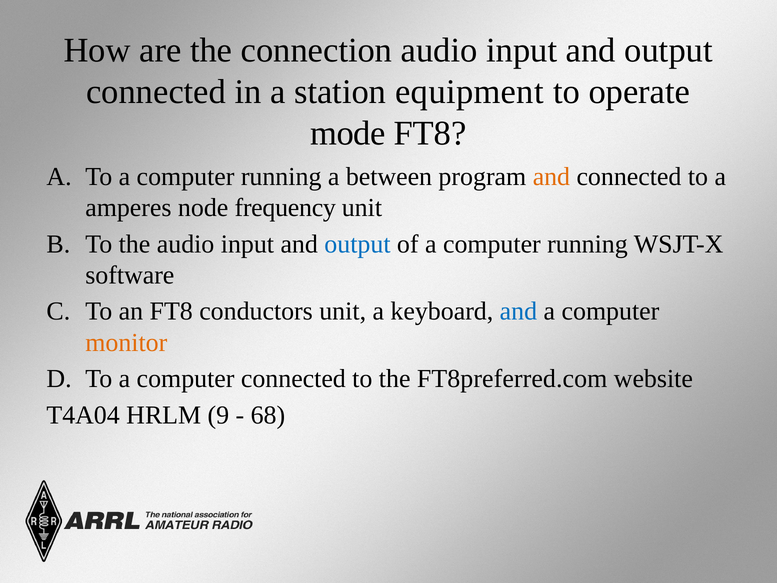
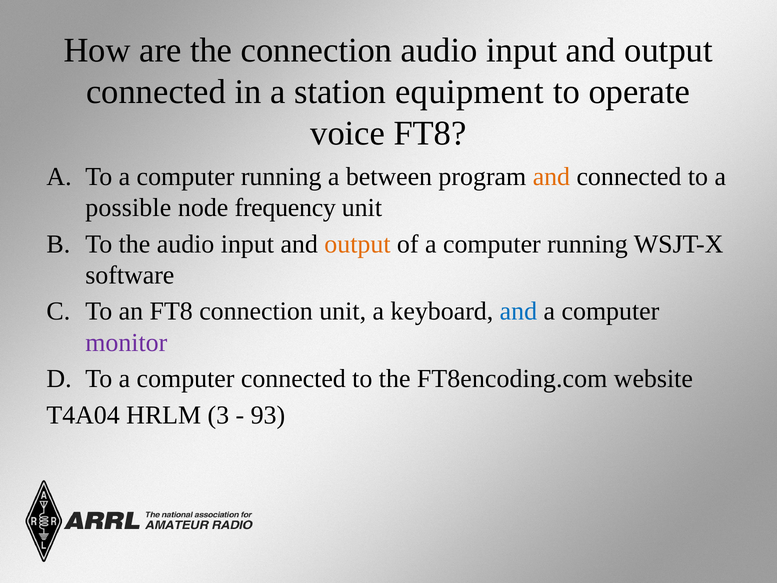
mode: mode -> voice (348, 133)
amperes: amperes -> possible (128, 208)
output colour: blue -> orange (357, 244)
FT8 conductors: conductors -> connection (256, 311)
monitor colour: orange -> purple (126, 342)
FT8preferred.com: FT8preferred.com -> FT8encoding.com (512, 379)
9: 9 -> 3 (218, 415)
68: 68 -> 93 (268, 415)
